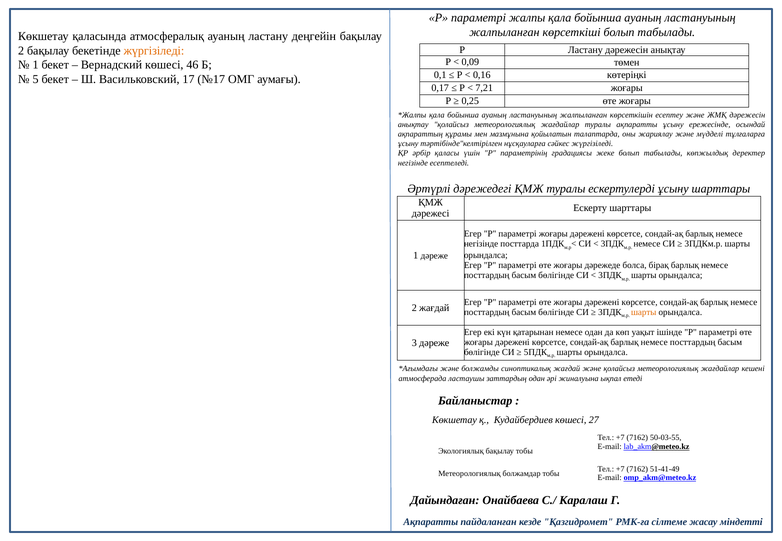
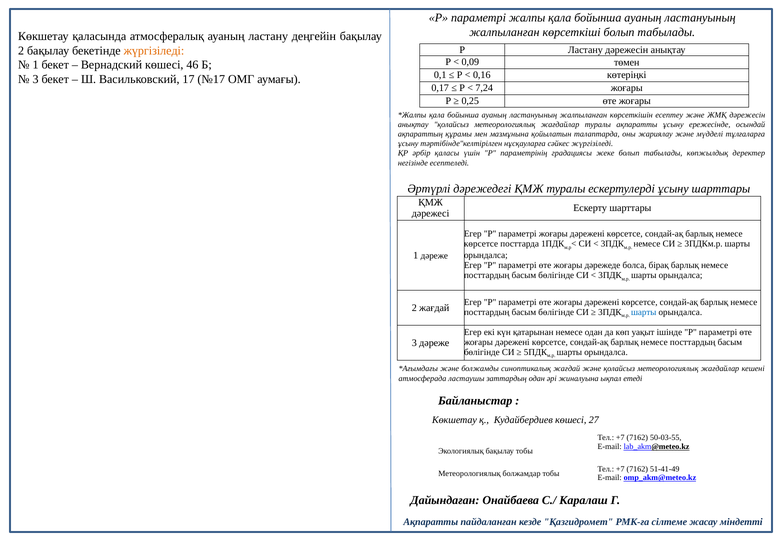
5: 5 -> 3 (36, 79)
7,21: 7,21 -> 7,24 (484, 88)
негізінде: негізінде -> көрсетсе (481, 244)
шарты colour: orange -> blue (644, 312)
